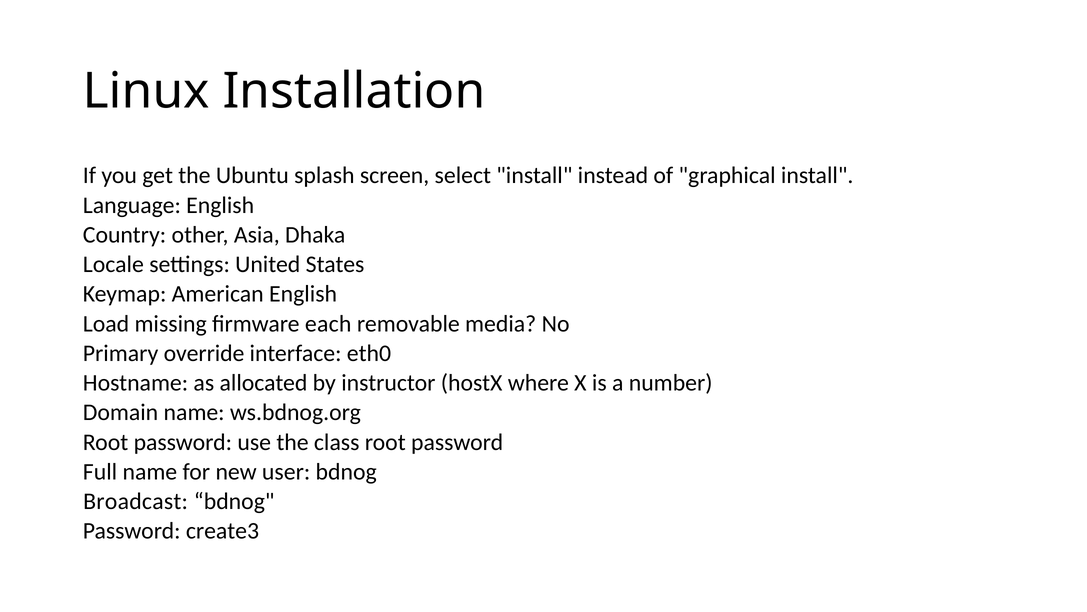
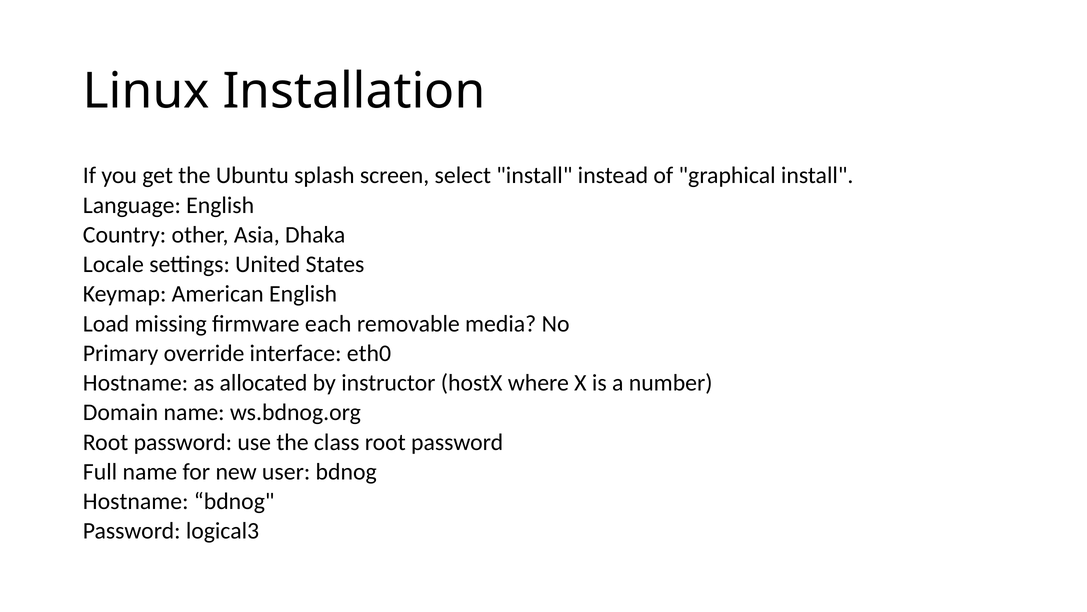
Broadcast: Broadcast -> Hostname (136, 501)
create3: create3 -> logical3 (222, 531)
